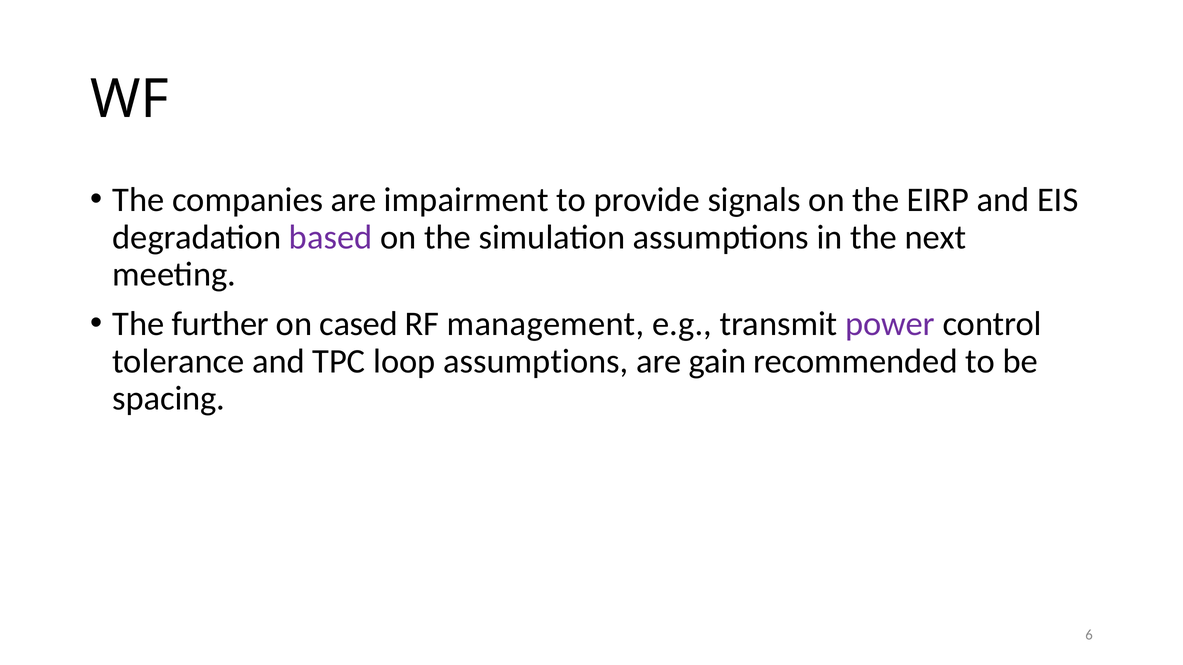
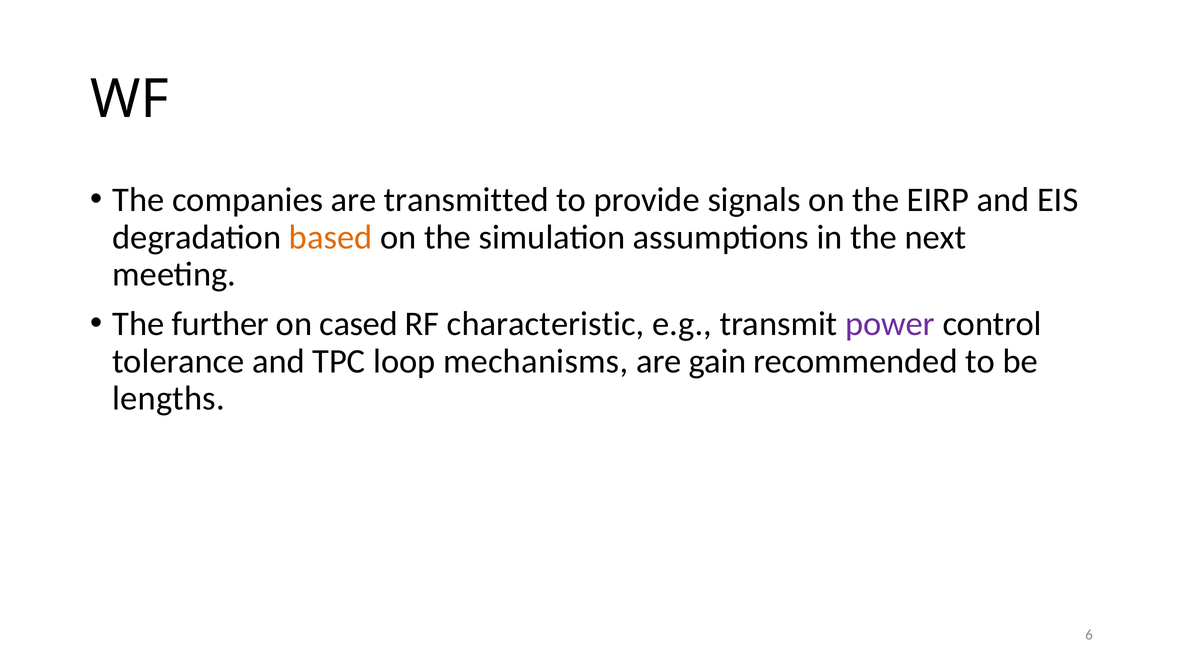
impairment: impairment -> transmitted (466, 200)
based colour: purple -> orange (331, 237)
management: management -> characteristic (546, 324)
loop assumptions: assumptions -> mechanisms (536, 361)
spacing: spacing -> lengths (169, 399)
